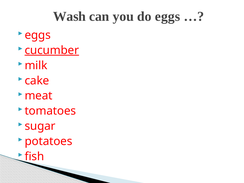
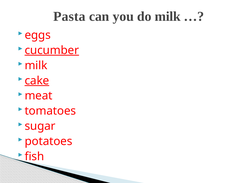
Wash: Wash -> Pasta (69, 16)
do eggs: eggs -> milk (168, 16)
cake underline: none -> present (37, 81)
